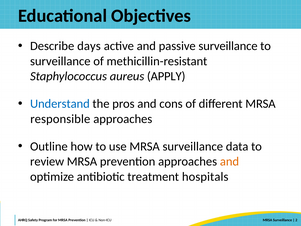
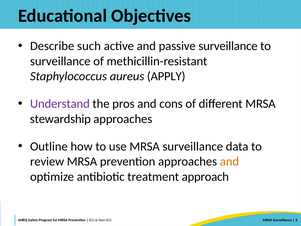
days: days -> such (89, 46)
Understand colour: blue -> purple (60, 104)
responsible: responsible -> stewardship (60, 119)
hospitals: hospitals -> approach (205, 176)
